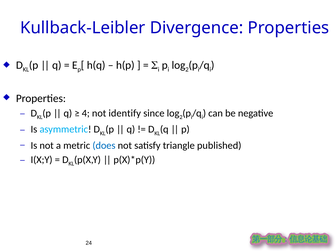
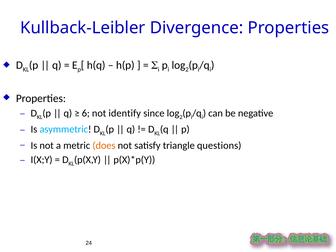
4: 4 -> 6 (86, 113)
does colour: blue -> orange (104, 145)
published: published -> questions (219, 145)
